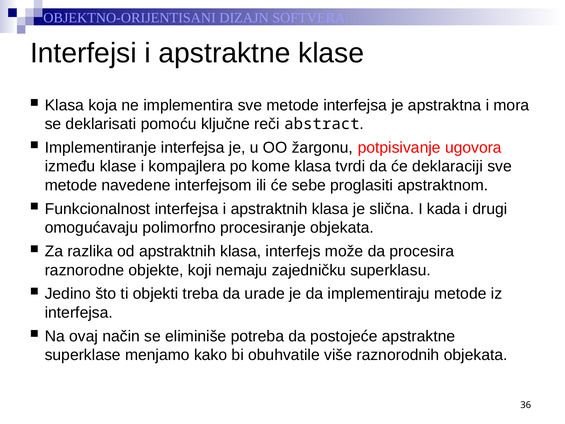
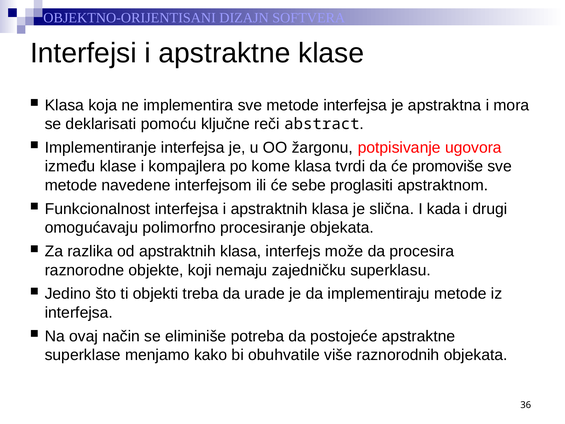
deklaraciji: deklaraciji -> promoviše (448, 166)
